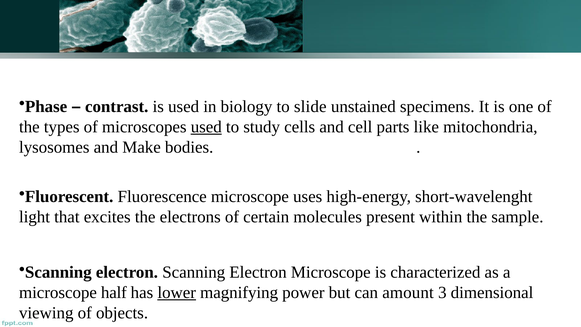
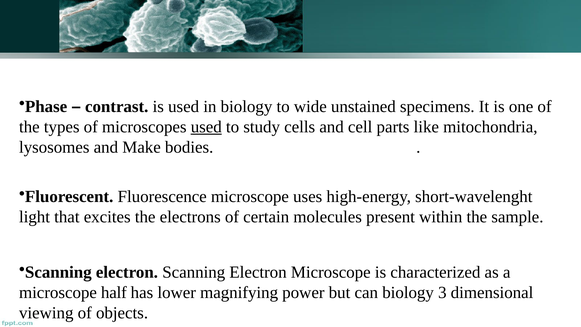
slide: slide -> wide (310, 106)
lower underline: present -> none (177, 292)
can amount: amount -> biology (408, 292)
